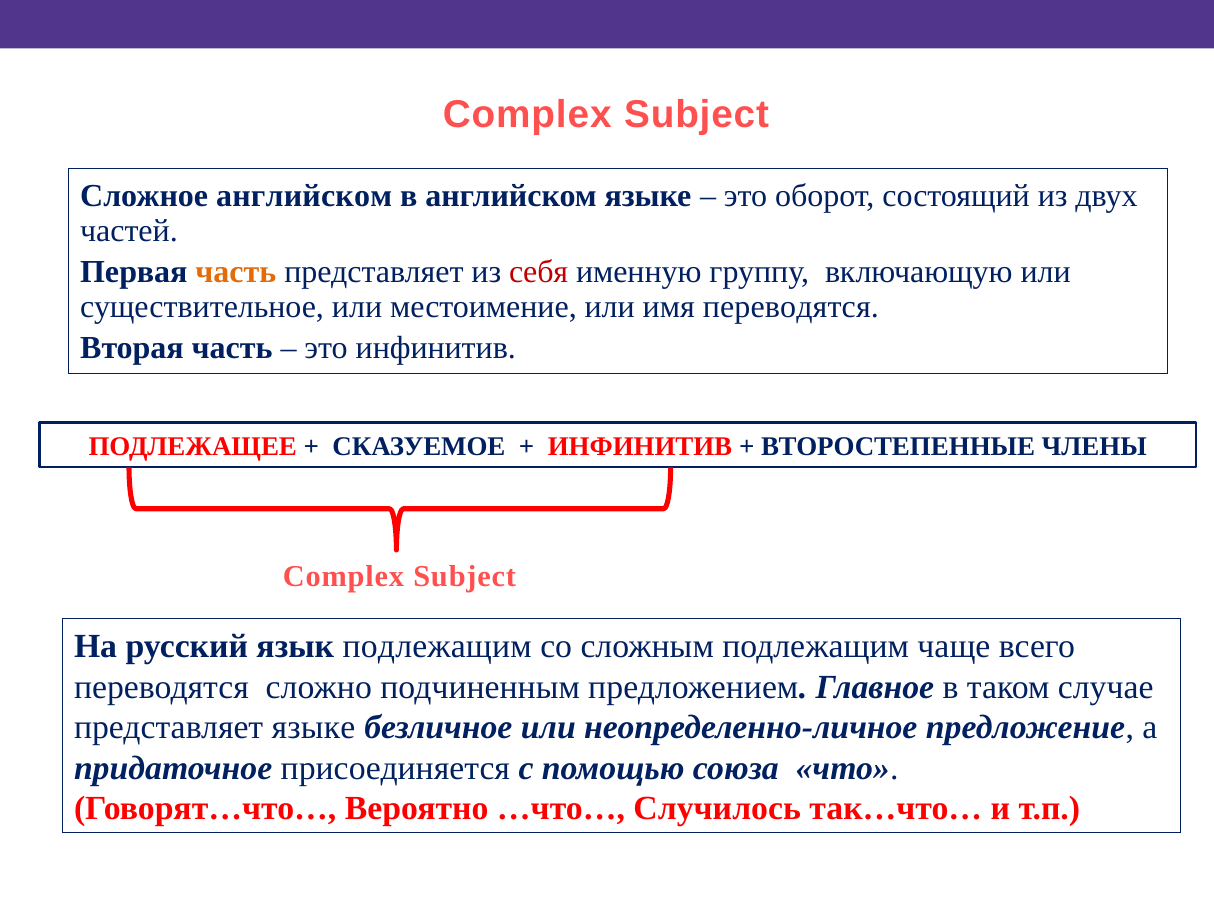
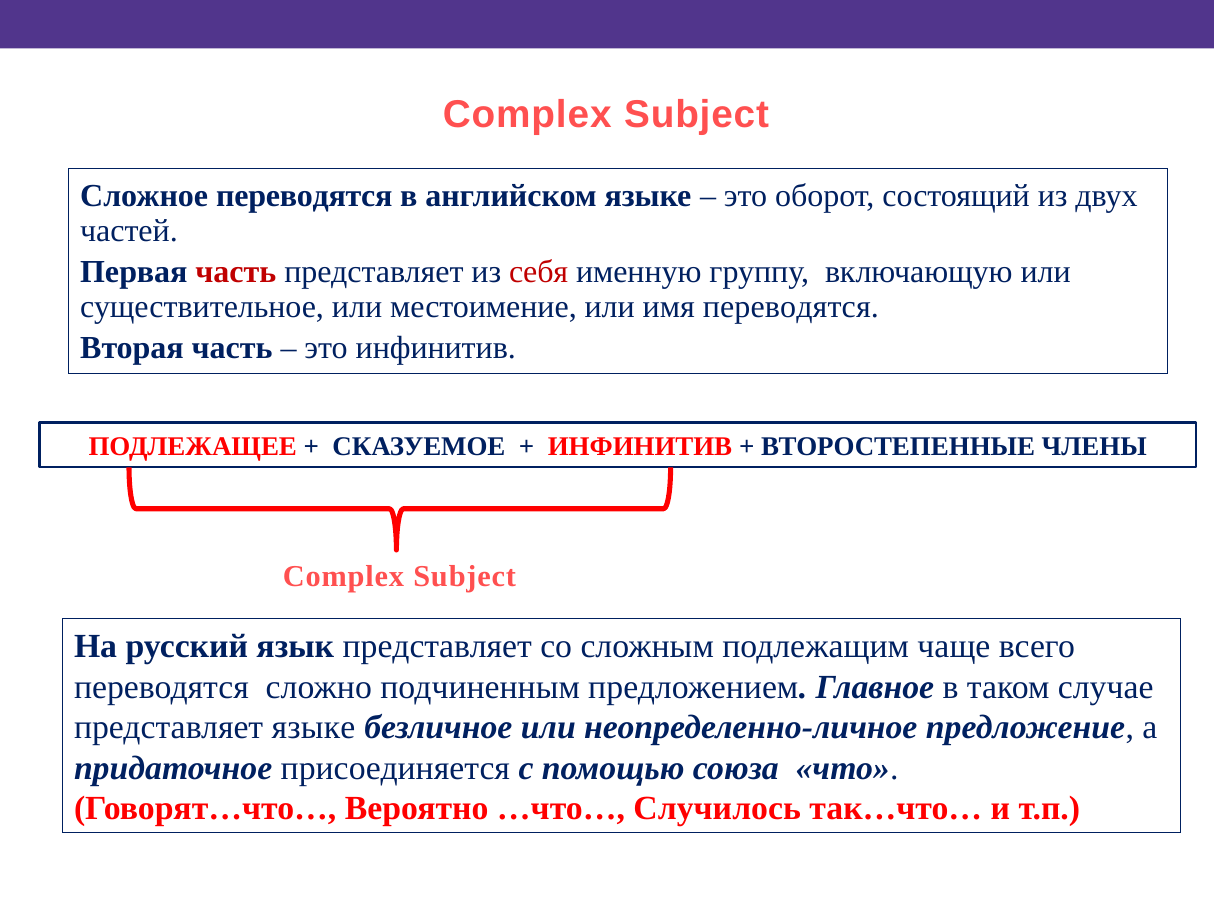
Сложное английском: английском -> переводятся (304, 196)
часть colour: orange -> red (236, 272)
язык подлежащим: подлежащим -> представляет (437, 646)
